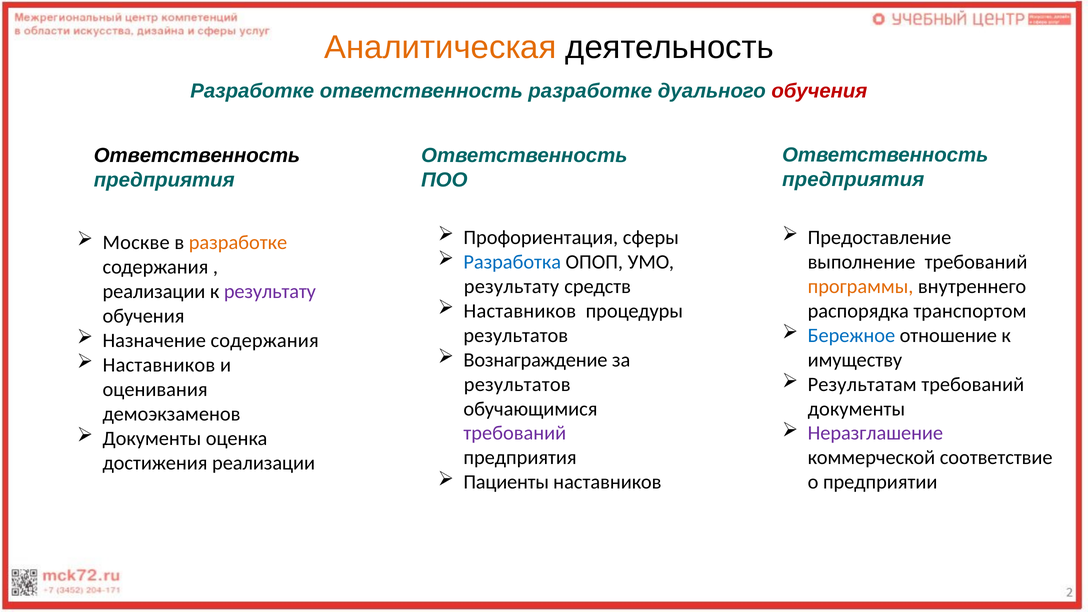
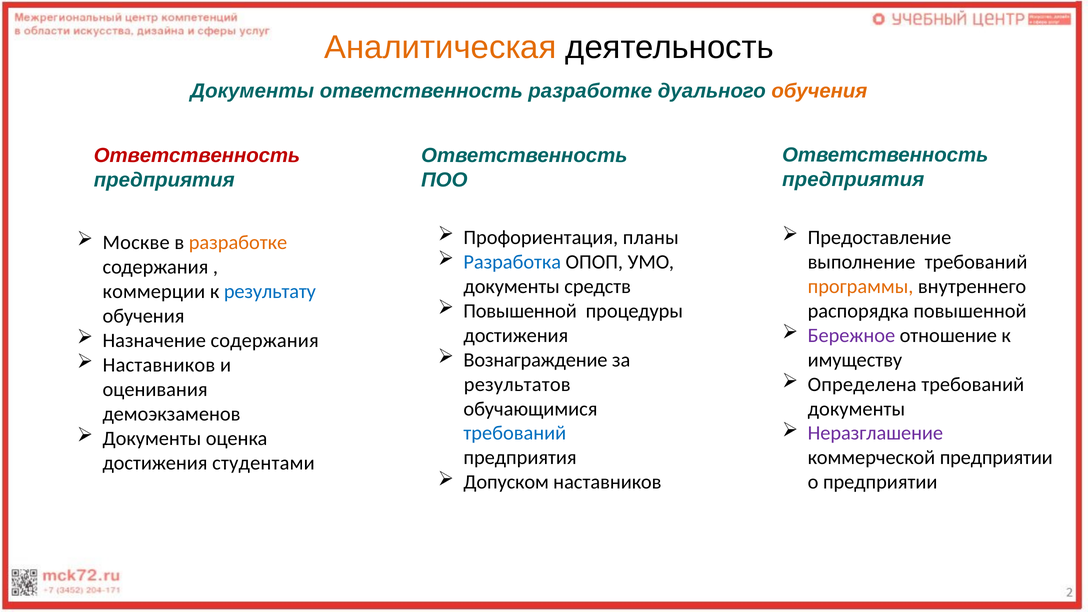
Разработке: Разработке -> Документы (252, 91)
обучения colour: red -> orange (819, 91)
Ответственность colour: black -> red (197, 155)
сферы: сферы -> планы (651, 237)
результату: результату -> документы (512, 286)
реализации: реализации -> коммерции (154, 291)
результату colour: purple -> blue (270, 291)
Наставников: Наставников -> Повышенной (520, 311)
распорядка транспортом: транспортом -> повышенной (970, 311)
Бережное colour: blue -> purple (851, 335)
результатов: результатов -> достижения (516, 335)
Результатам: Результатам -> Определена (862, 384)
требований colour: purple -> blue (515, 433)
коммерческой соответствие: соответствие -> предприятии (996, 458)
достижения реализации: реализации -> студентами (263, 463)
Пациенты: Пациенты -> Допуском (506, 482)
